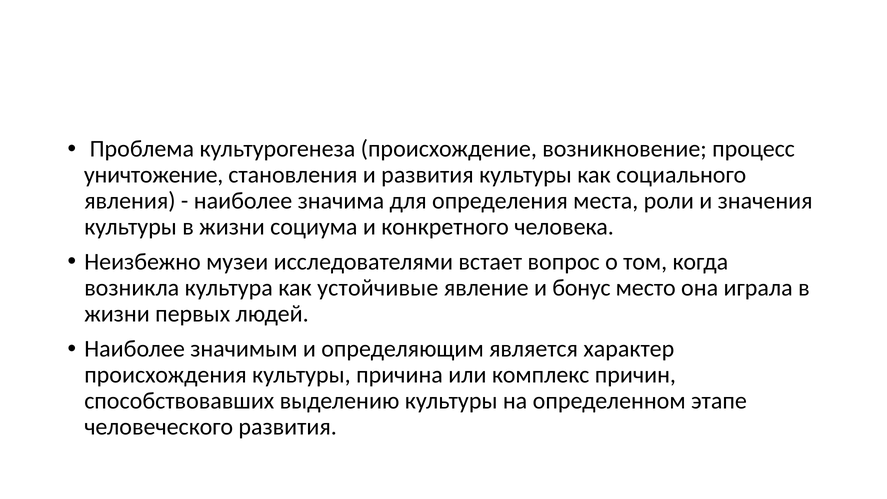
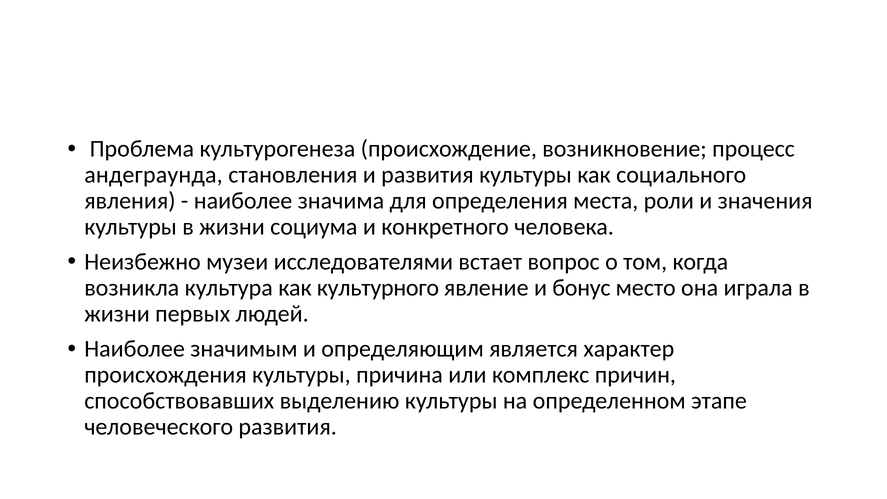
уничтожение: уничтожение -> андеграунда (153, 175)
устойчивые: устойчивые -> культурного (378, 288)
